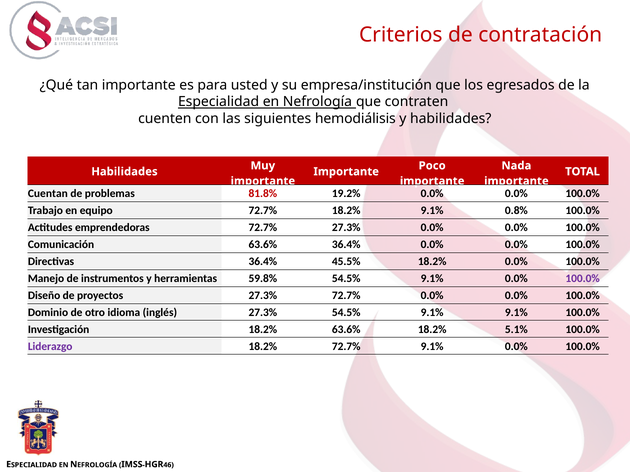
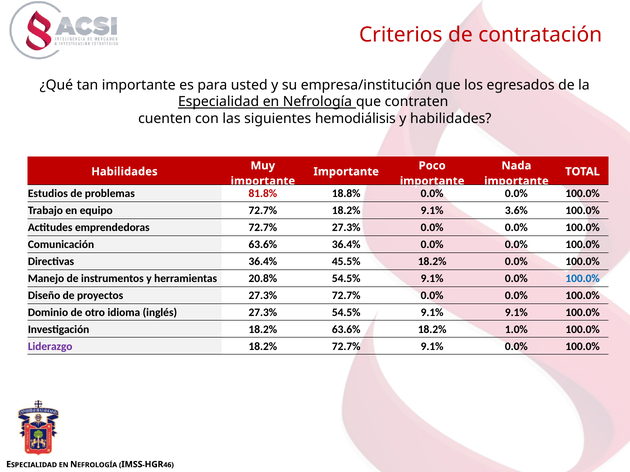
Cuentan: Cuentan -> Estudios (48, 194)
19.2%: 19.2% -> 18.8% (346, 194)
0.8%: 0.8% -> 3.6% (516, 211)
59.8%: 59.8% -> 20.8% (263, 279)
100.0% colour: purple -> blue (583, 279)
5.1%: 5.1% -> 1.0% (516, 330)
